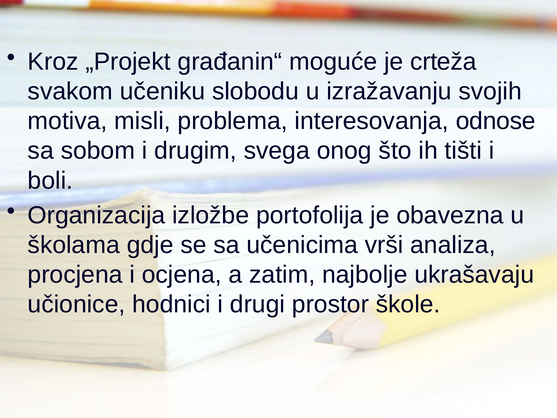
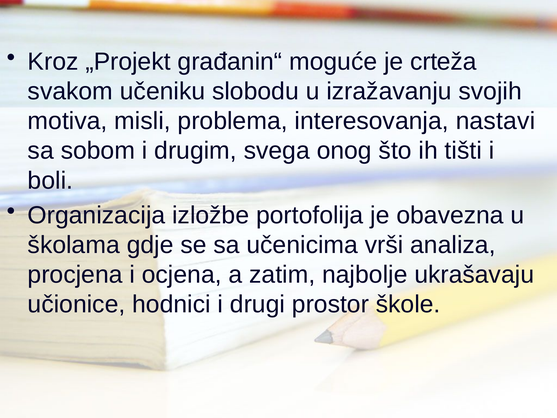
odnose: odnose -> nastavi (495, 121)
